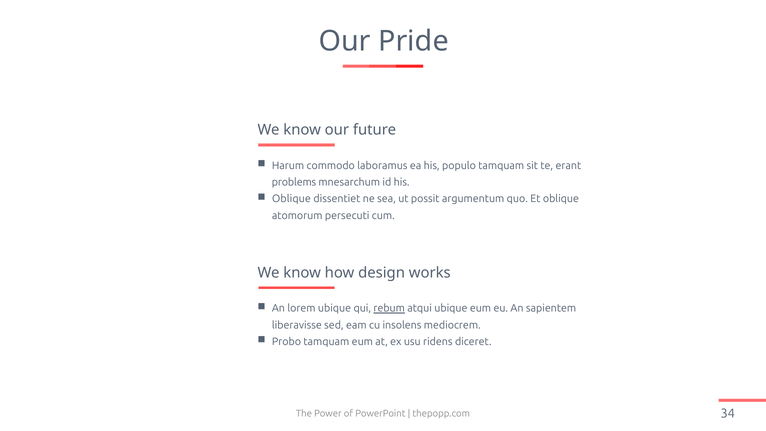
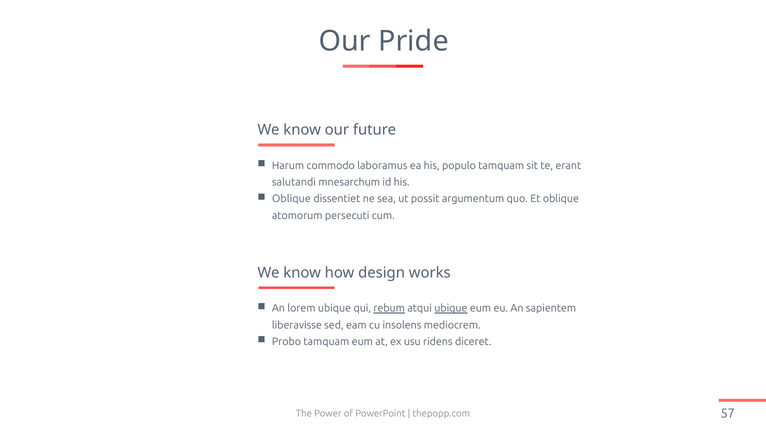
problems: problems -> salutandi (294, 182)
ubique underline: none -> present (451, 308)
34: 34 -> 57 (728, 413)
